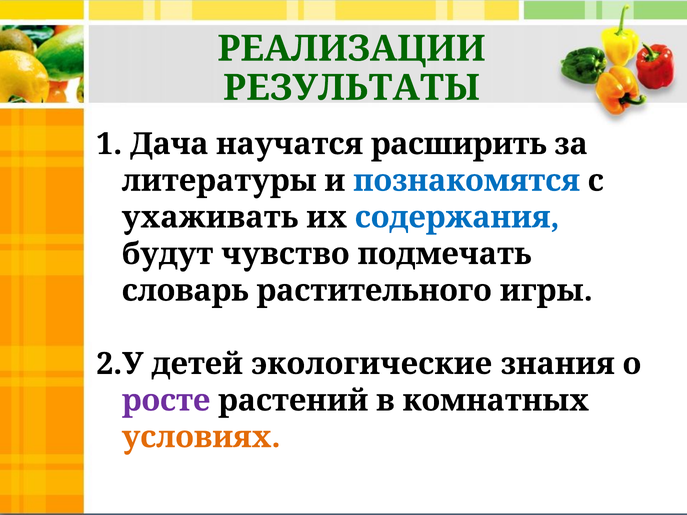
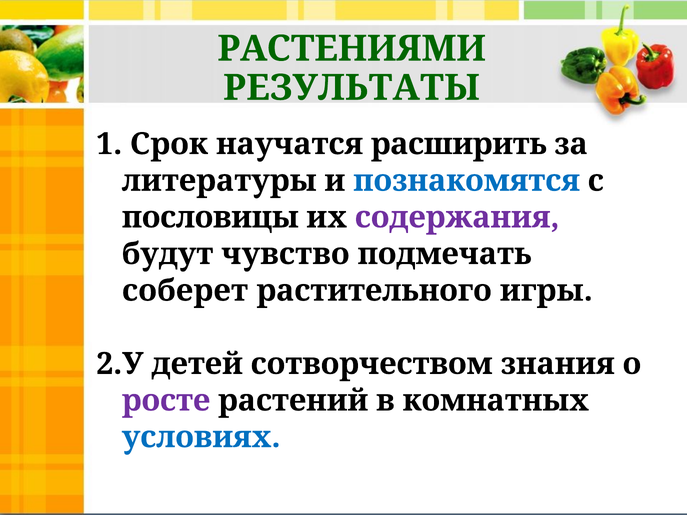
РЕАЛИЗАЦИИ: РЕАЛИЗАЦИИ -> РАСТЕНИЯМИ (352, 49)
Дача: Дача -> Срок (169, 144)
ухаживать: ухаживать -> пословицы (210, 217)
содержания colour: blue -> purple (457, 217)
словарь: словарь -> соберет (185, 291)
экологические: экологические -> сотворчеством (372, 364)
условиях colour: orange -> blue (201, 437)
